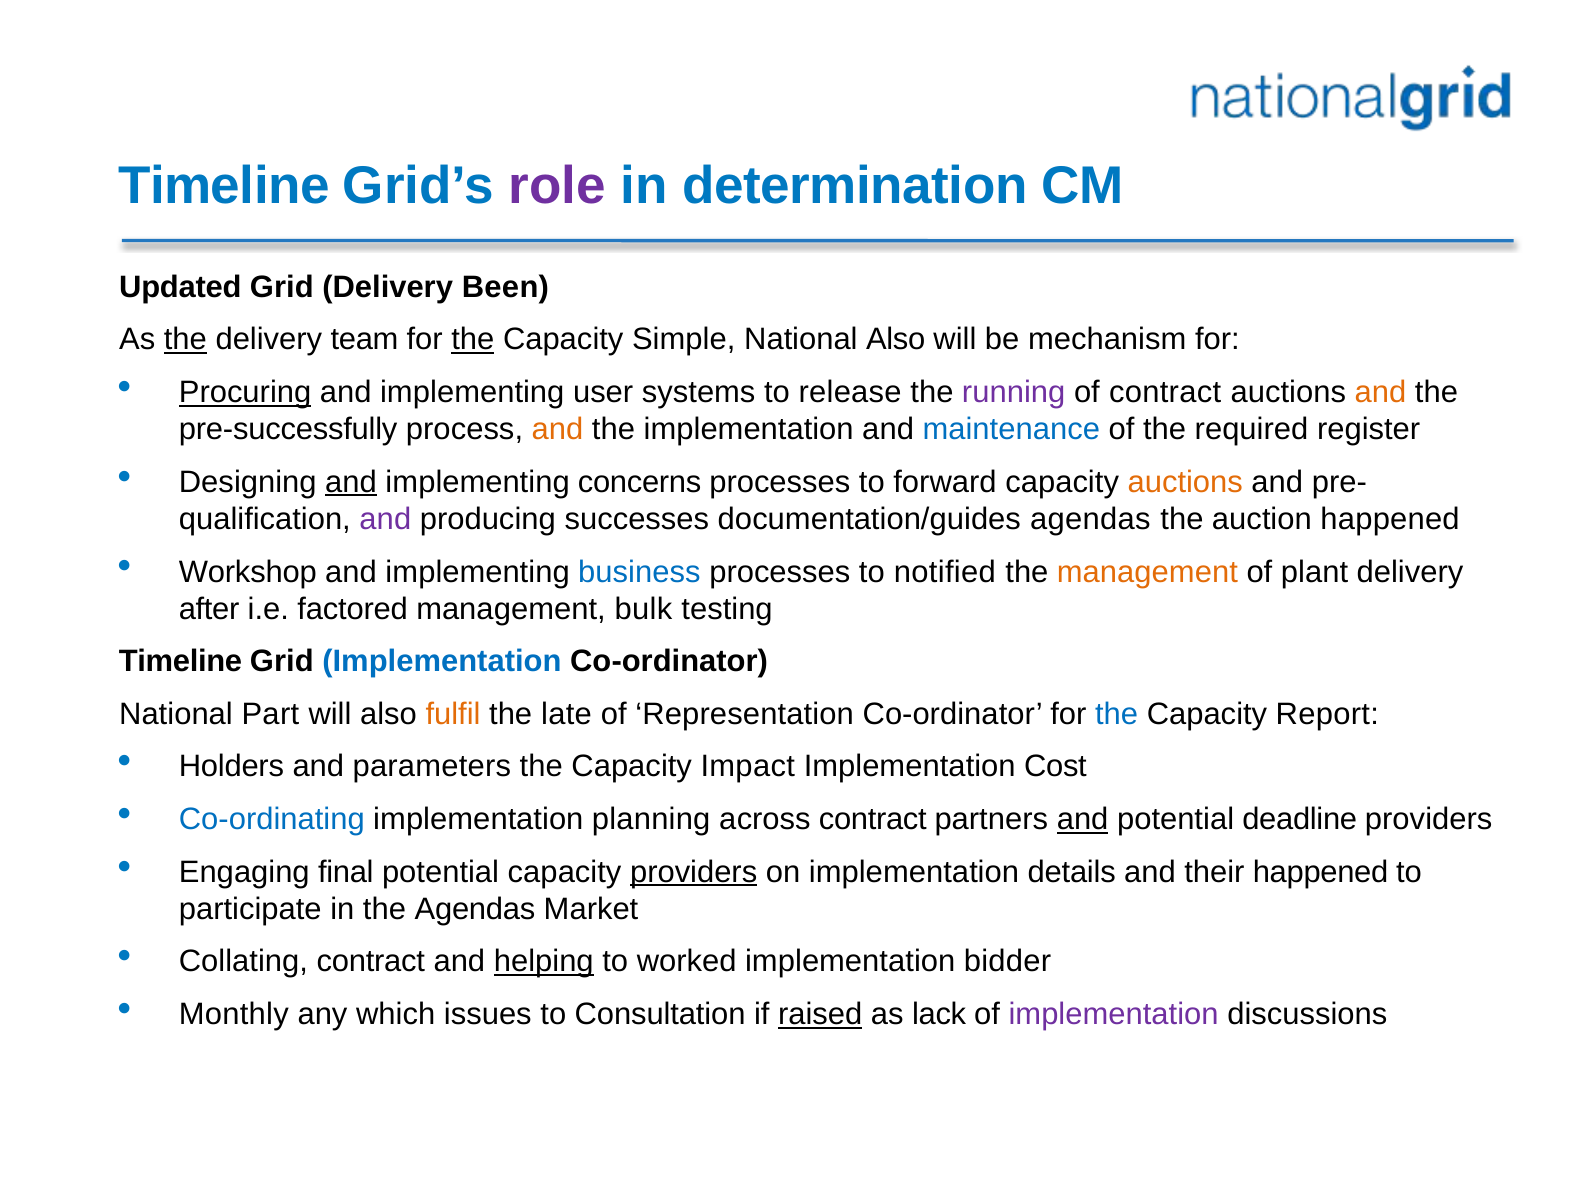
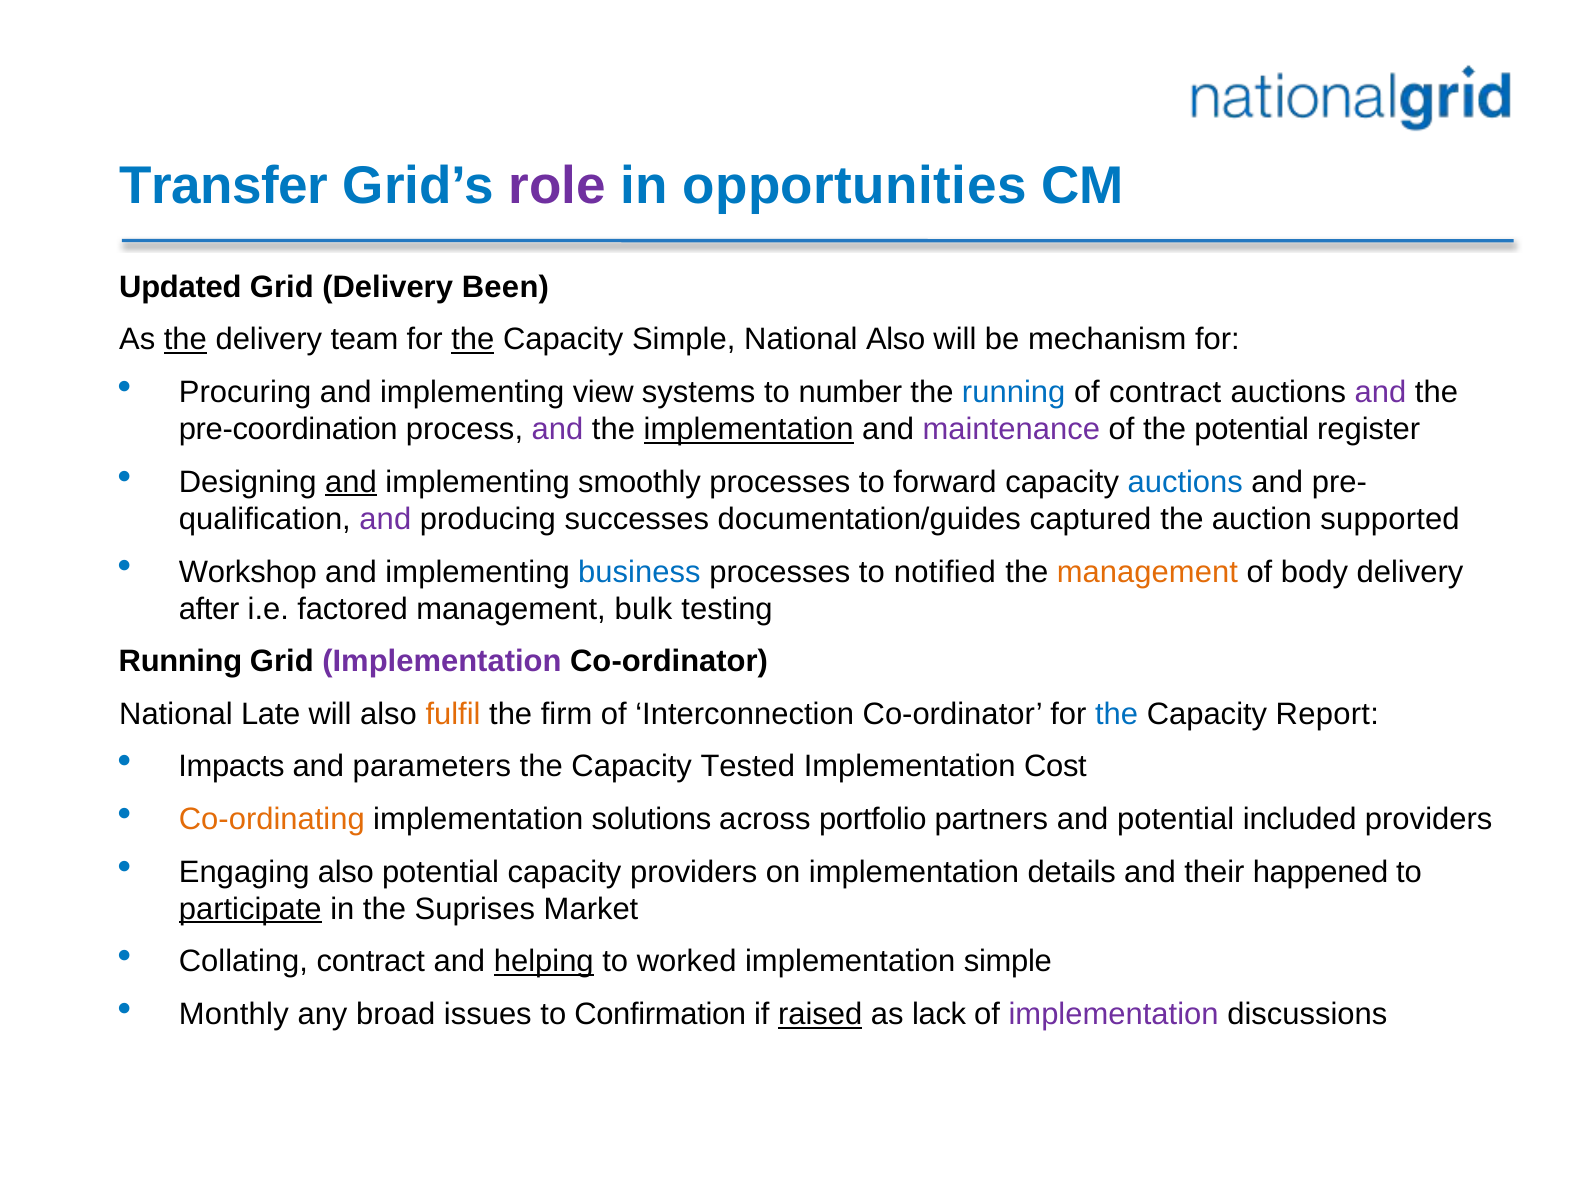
Timeline: Timeline -> Transfer (224, 186)
determination: determination -> opportunities (854, 186)
Procuring underline: present -> none (245, 392)
user: user -> view (603, 392)
release: release -> number (850, 392)
running colour: purple -> blue (1014, 392)
and colour: orange -> purple (1380, 392)
pre-successfully: pre-successfully -> pre-coordination (288, 430)
and colour: orange -> purple (558, 430)
implementation underline: none -> present (749, 430)
maintenance colour: blue -> purple (1011, 430)
the required: required -> potential (1252, 430)
concerns: concerns -> smoothly (640, 482)
auctions colour: orange -> blue (1185, 482)
documentation/guides agendas: agendas -> captured (1090, 519)
auction happened: happened -> supported (1390, 519)
plant: plant -> body (1314, 572)
Timeline: Timeline -> Running (180, 662)
Implementation colour: blue -> purple (442, 662)
Part: Part -> Late (271, 714)
late: late -> firm (567, 714)
Representation: Representation -> Interconnection (745, 714)
Holders: Holders -> Impacts (231, 767)
Impact: Impact -> Tested (748, 767)
Co-ordinating colour: blue -> orange (272, 820)
planning: planning -> solutions (651, 820)
across contract: contract -> portfolio (873, 820)
and underline: present -> none (1083, 820)
deadline: deadline -> included (1300, 820)
Engaging final: final -> also (346, 872)
providers underline: present -> none (694, 872)
participate underline: none -> present (250, 909)
the Agendas: Agendas -> Suprises (475, 909)
implementation bidder: bidder -> simple (1008, 962)
which: which -> broad (396, 1015)
Consultation: Consultation -> Confirmation (660, 1015)
